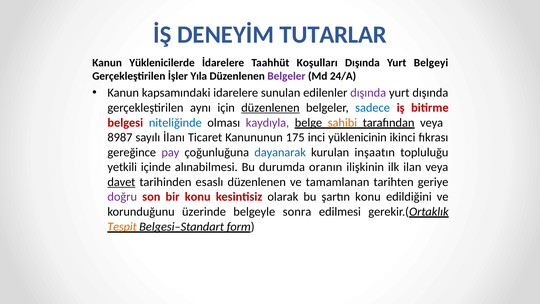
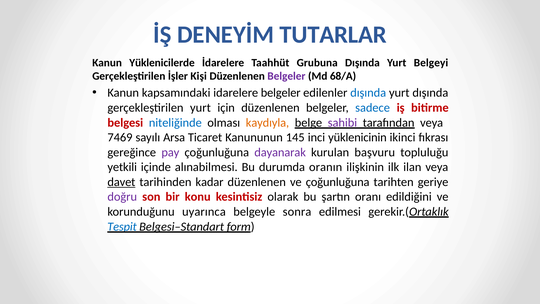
Koşulları: Koşulları -> Grubuna (317, 63)
Yıla: Yıla -> Kişi (199, 76)
24/A: 24/A -> 68/A (343, 76)
idarelere sunulan: sunulan -> belgeler (281, 93)
dışında colour: purple -> blue (368, 93)
gerçekleştirilen aynı: aynı -> yurt (200, 108)
düzenlenen underline: present -> none (270, 108)
kaydıyla colour: purple -> orange (267, 122)
sahibi colour: orange -> purple (342, 122)
8987: 8987 -> 7469 (120, 137)
İlanı: İlanı -> Arsa (174, 137)
175: 175 -> 145 (295, 137)
dayanarak colour: blue -> purple (280, 152)
inşaatın: inşaatın -> başvuru (375, 152)
esaslı: esaslı -> kadar (210, 182)
ve tamamlanan: tamamlanan -> çoğunluğuna (338, 182)
şartın konu: konu -> oranı (368, 197)
üzerinde: üzerinde -> uyarınca (204, 212)
Tespit colour: orange -> blue (122, 226)
